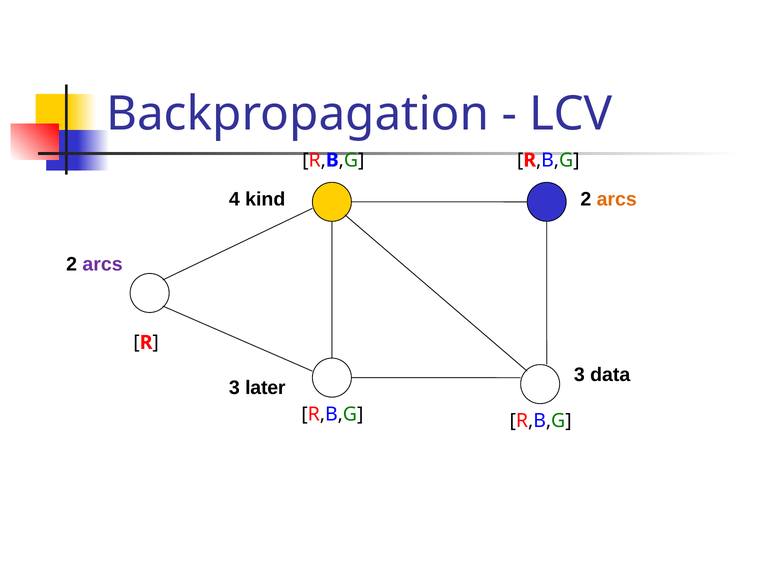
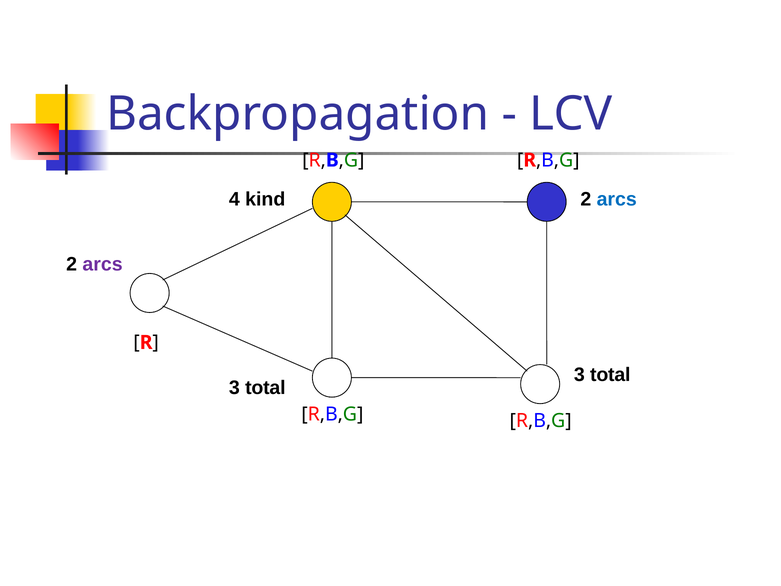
arcs colour: orange -> blue (617, 199)
data: data -> total (610, 375)
later: later -> total (265, 388)
